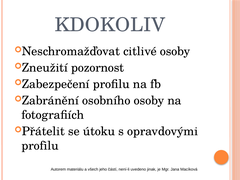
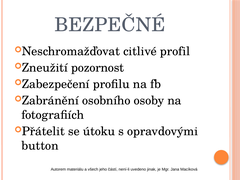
KDOKOLIV: KDOKOLIV -> BEZPEČNÉ (110, 25)
citlivé osoby: osoby -> profil (175, 51)
profilu: profilu -> button (40, 146)
